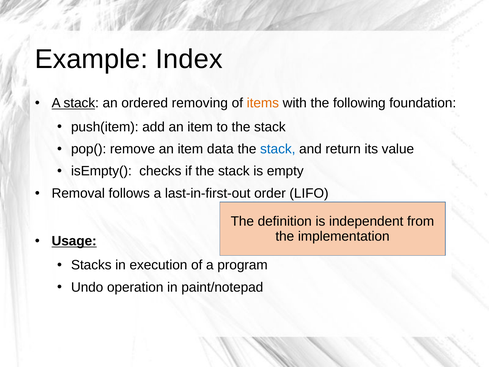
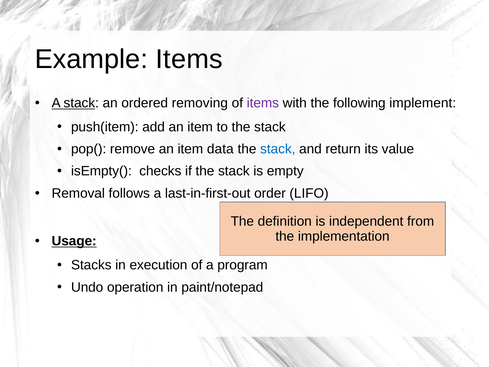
Example Index: Index -> Items (189, 59)
items colour: orange -> purple (263, 103)
foundation: foundation -> implement (423, 103)
